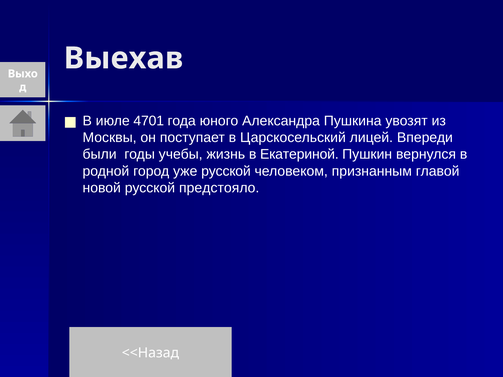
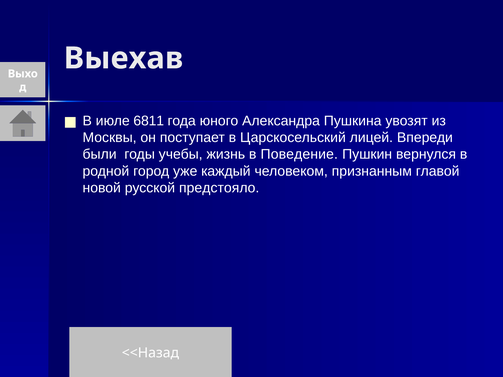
4701: 4701 -> 6811 (149, 121)
Екатериной: Екатериной -> Поведение (299, 154)
уже русской: русской -> каждый (226, 171)
